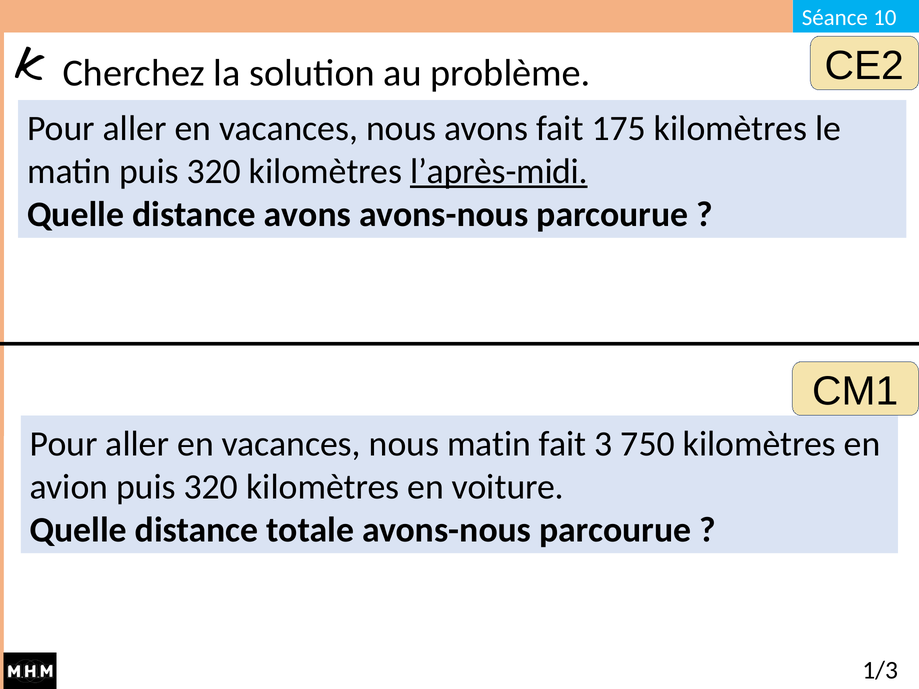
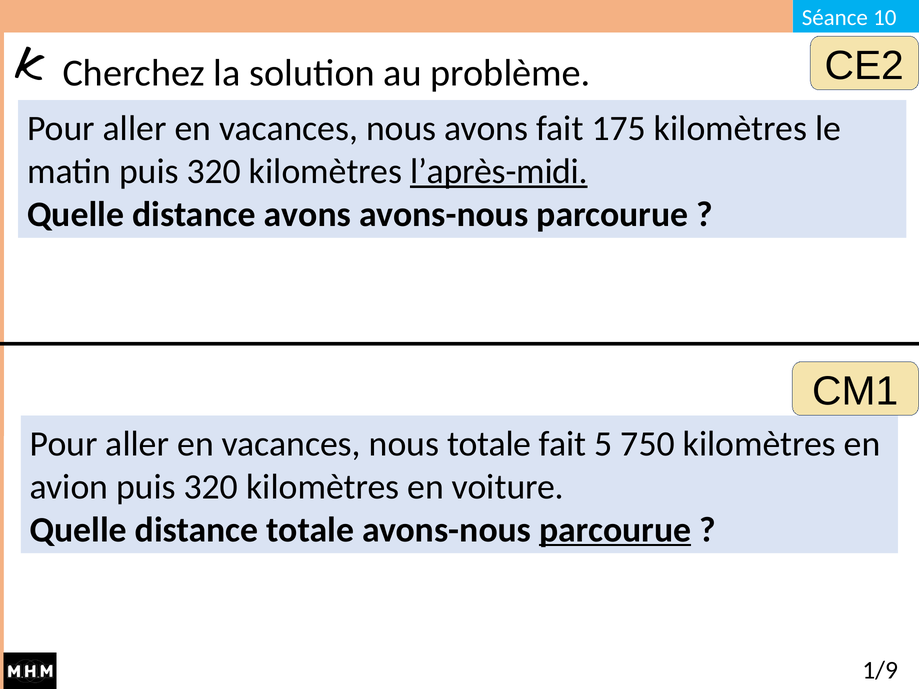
nous matin: matin -> totale (489, 444)
3: 3 -> 5 (603, 444)
parcourue underline: none -> present (615, 530)
1/3: 1/3 -> 1/9 (880, 670)
